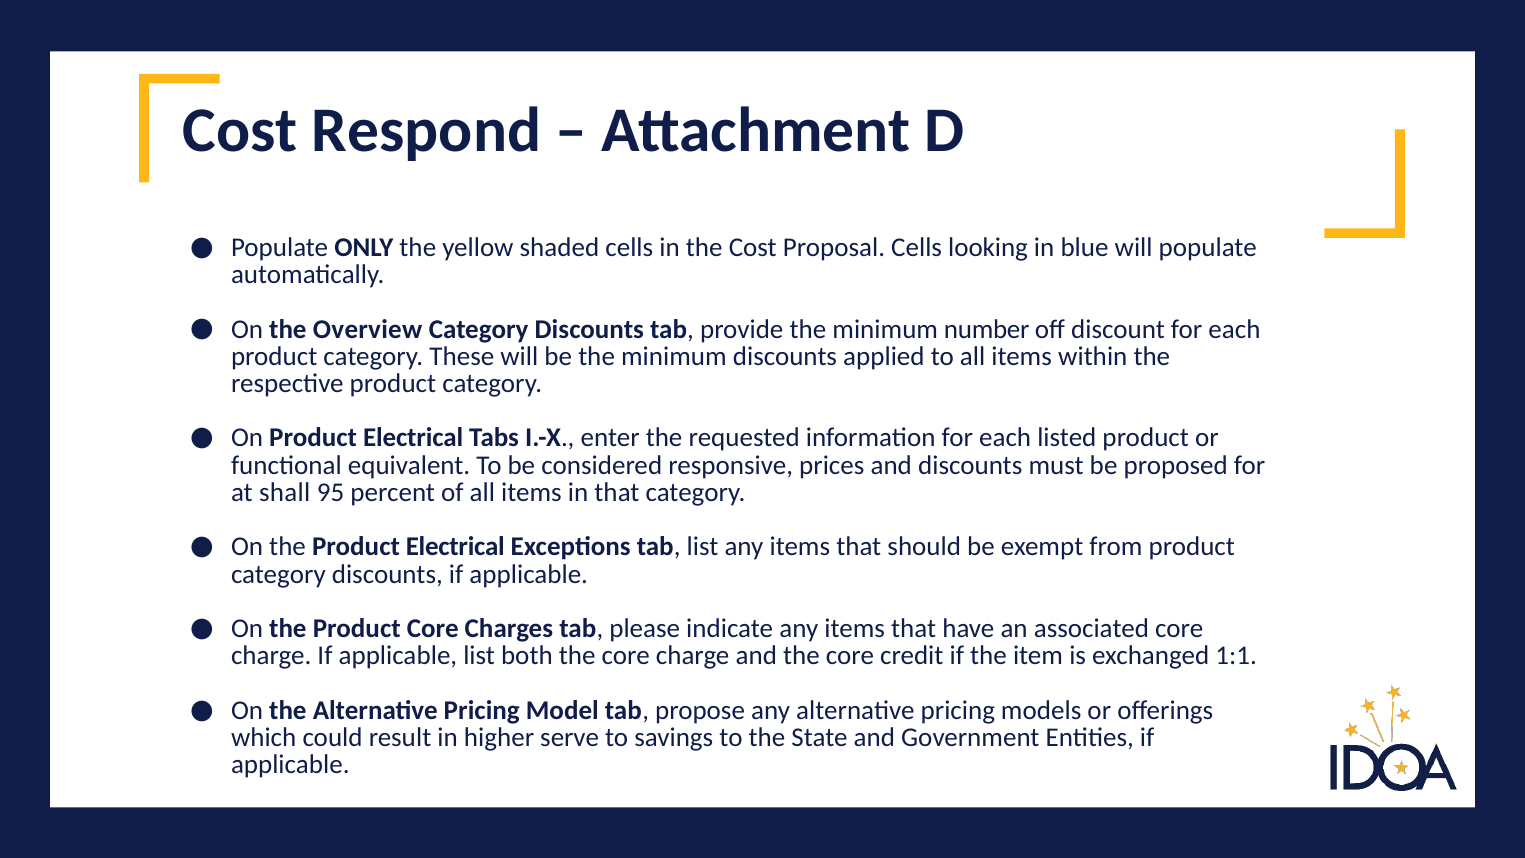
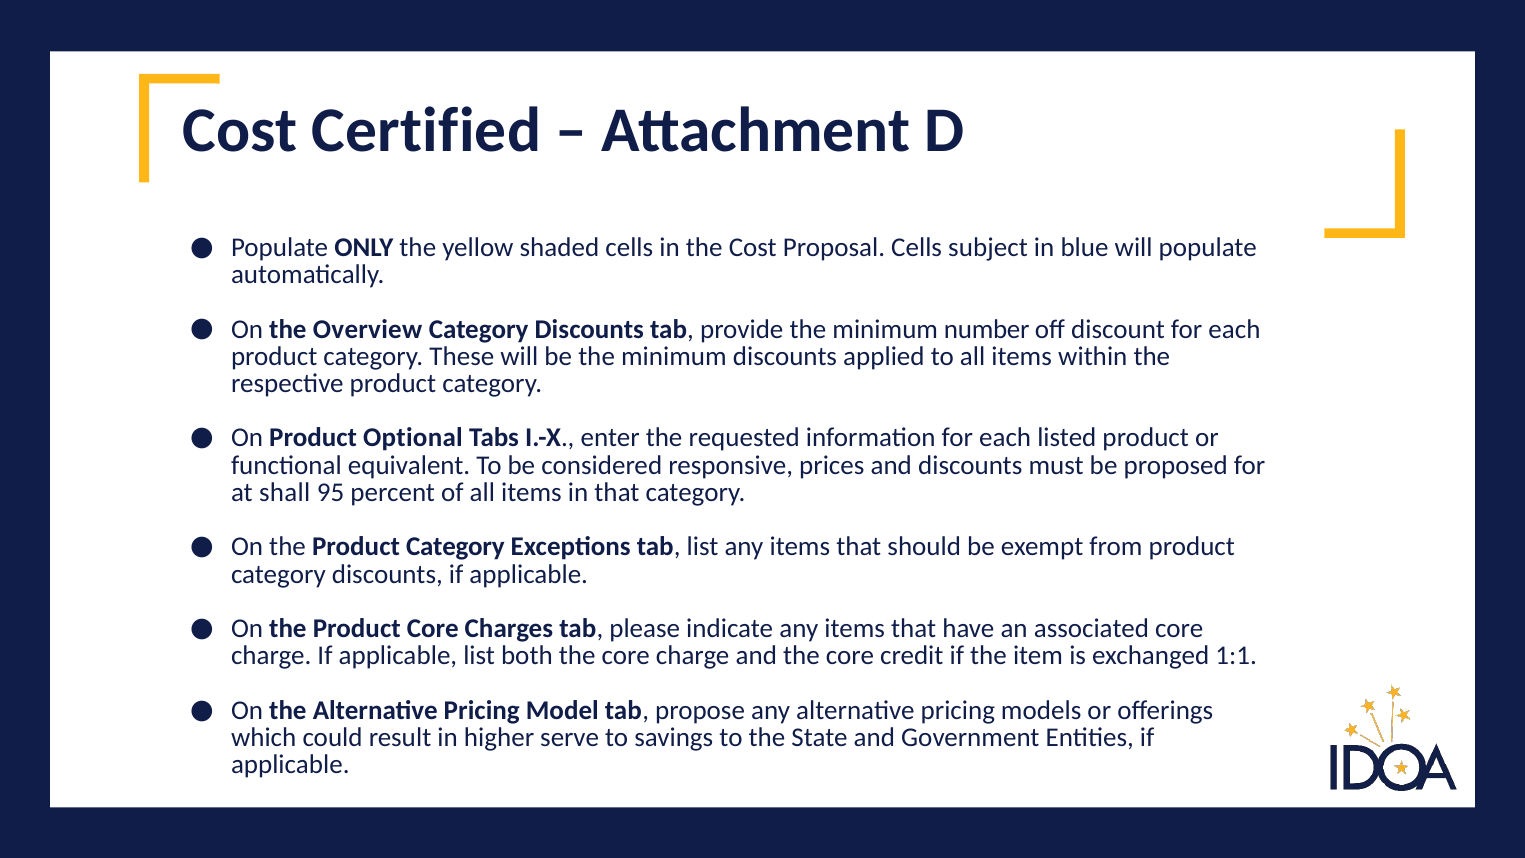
Respond: Respond -> Certified (426, 131)
looking: looking -> subject (988, 247)
On Product Electrical: Electrical -> Optional (413, 438)
the Product Electrical: Electrical -> Category (455, 547)
